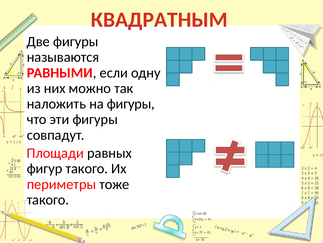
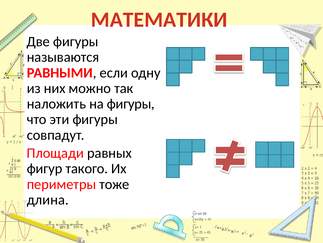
КВАДРАТНЫМ: КВАДРАТНЫМ -> МАТЕМАТИКИ (159, 20)
такого: такого -> длина (48, 199)
